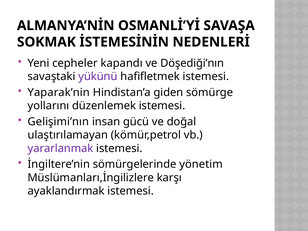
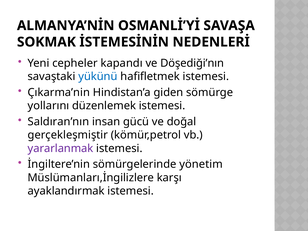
yükünü colour: purple -> blue (98, 77)
Yaparak’nin: Yaparak’nin -> Çıkarma’nin (59, 92)
Gelişimi’nın: Gelişimi’nın -> Saldıran’nın (58, 122)
ulaştırılamayan: ulaştırılamayan -> gerçekleşmiştir (68, 135)
